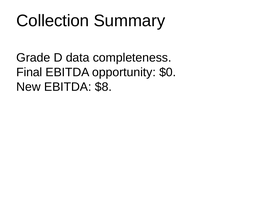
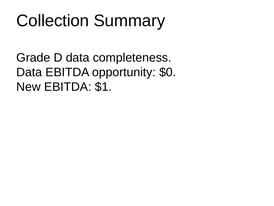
Final: Final -> Data (29, 72)
$8: $8 -> $1 (103, 87)
